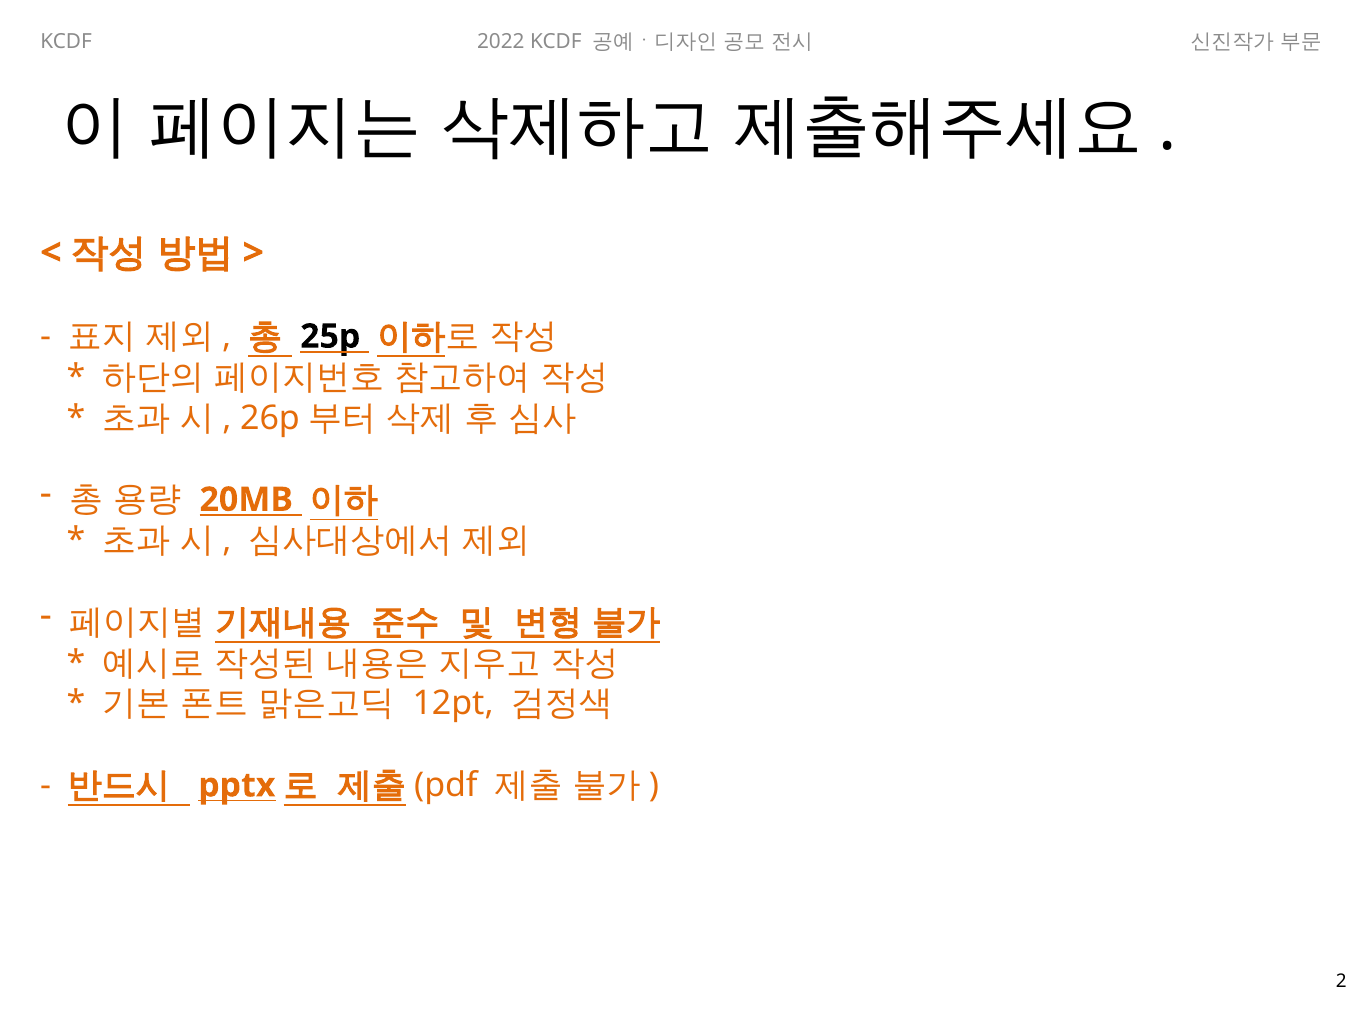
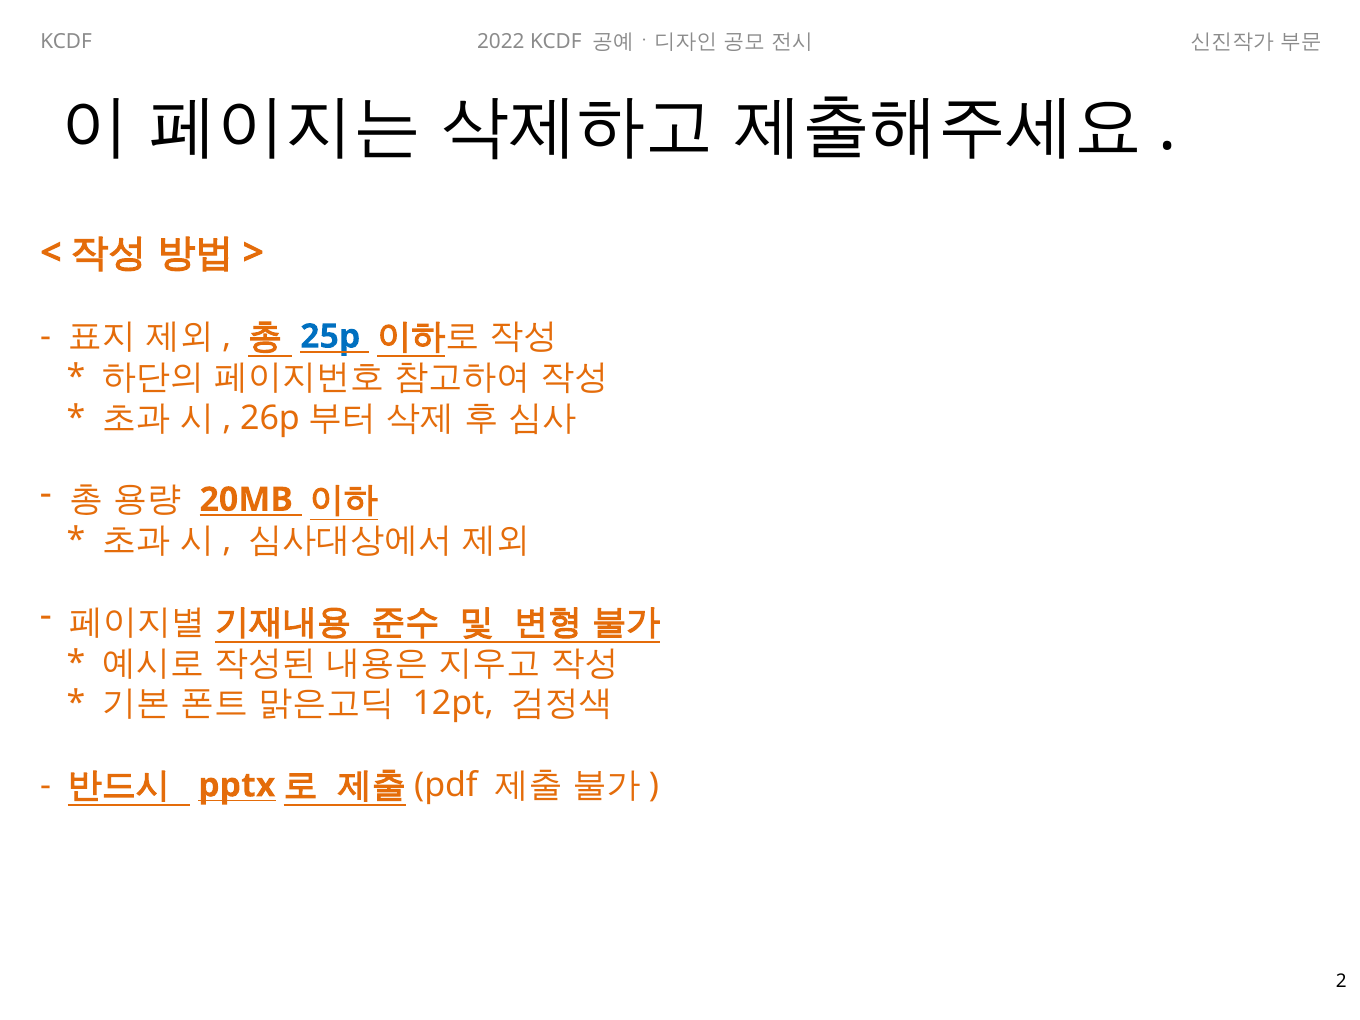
25p colour: black -> blue (330, 336)
